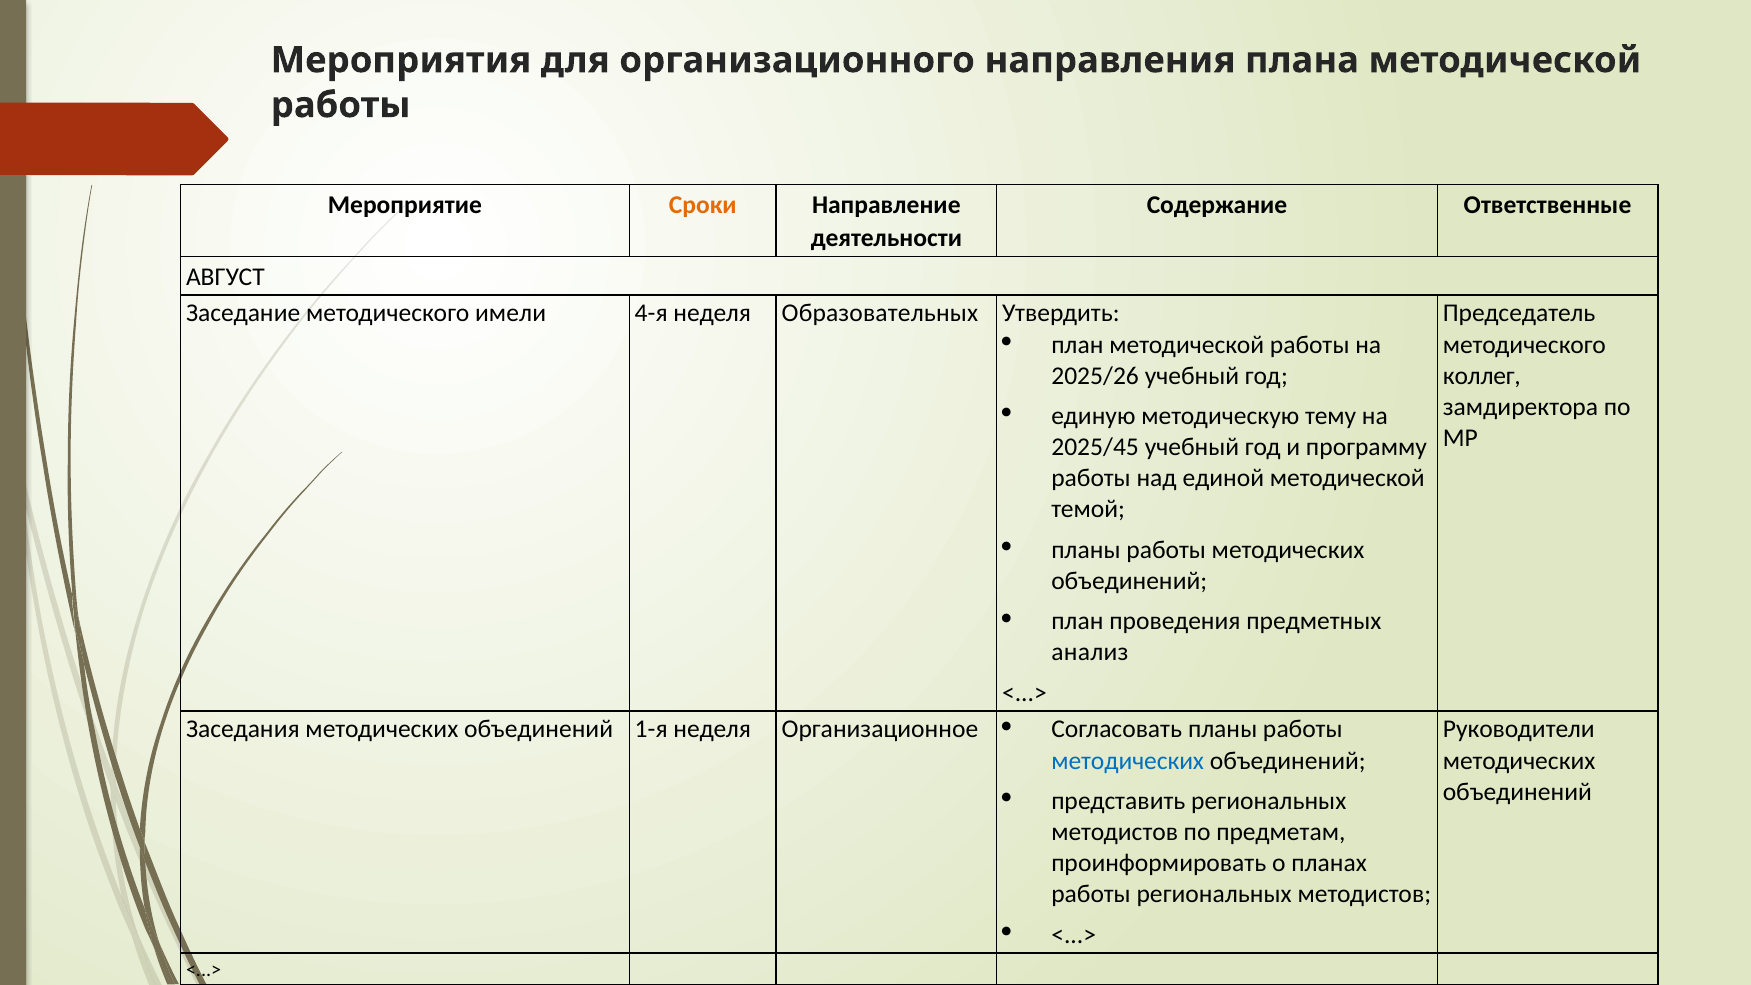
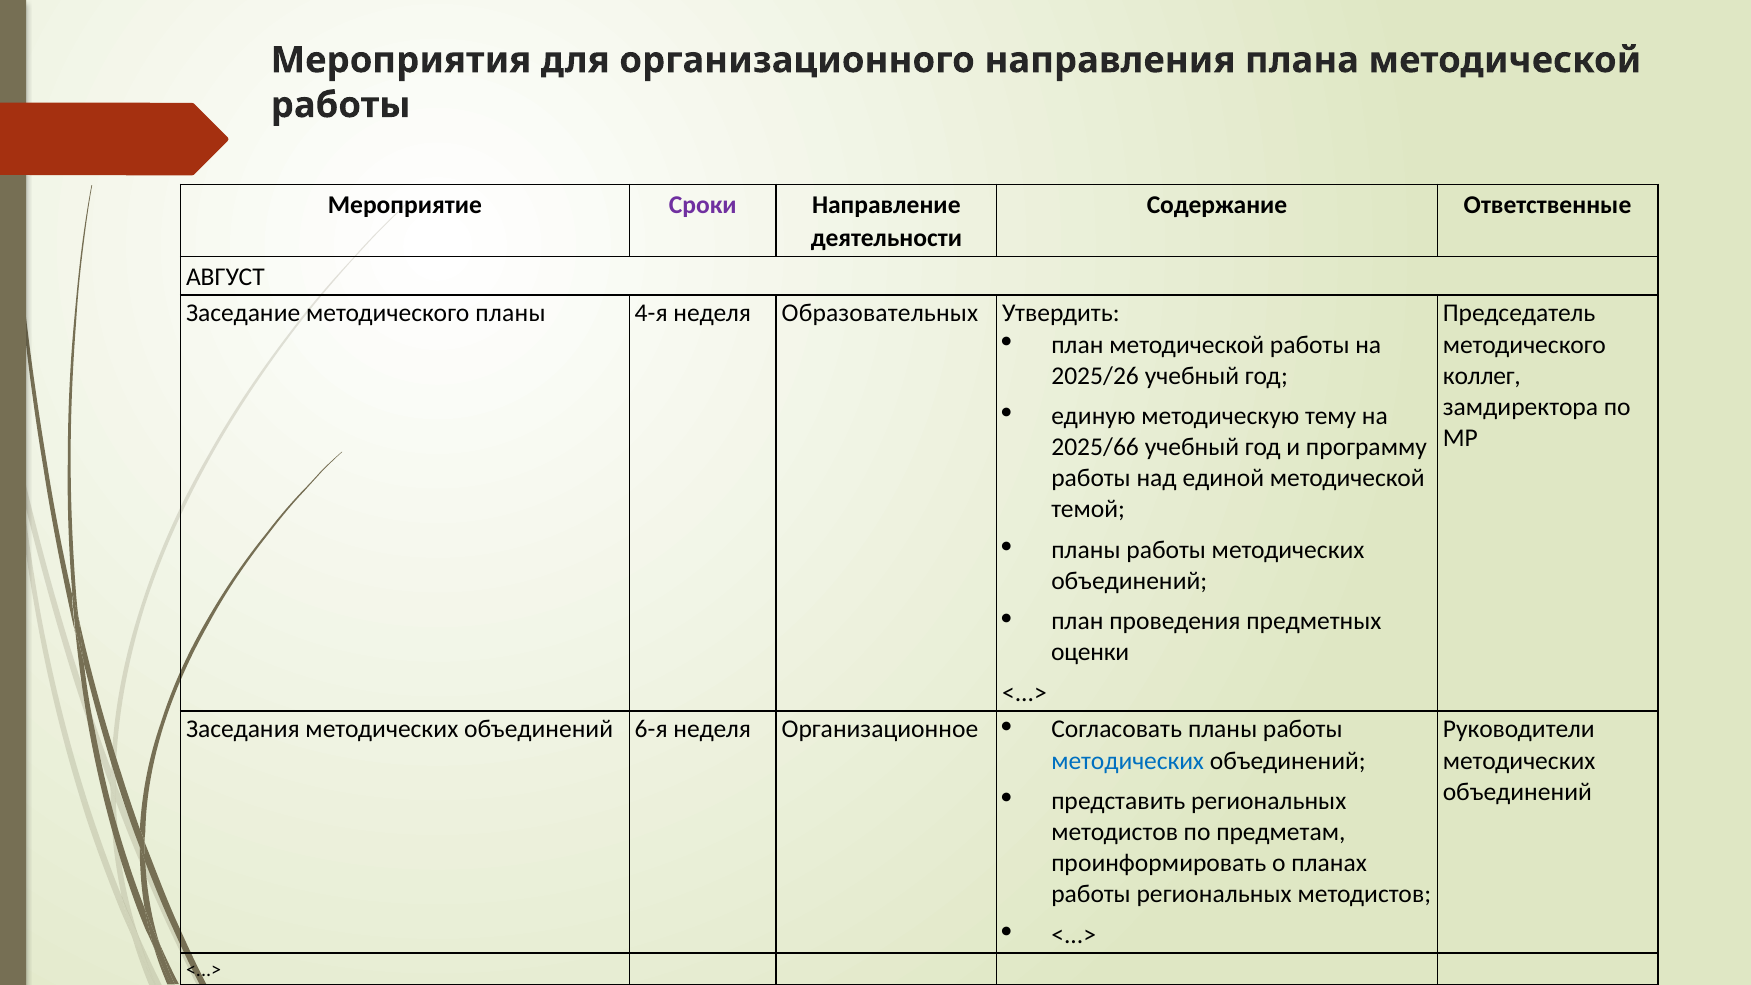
Сроки colour: orange -> purple (703, 205)
методического имели: имели -> планы (511, 314)
2025/45: 2025/45 -> 2025/66 (1095, 447)
анализ: анализ -> оценки (1090, 652)
1-я: 1-я -> 6-я (651, 729)
